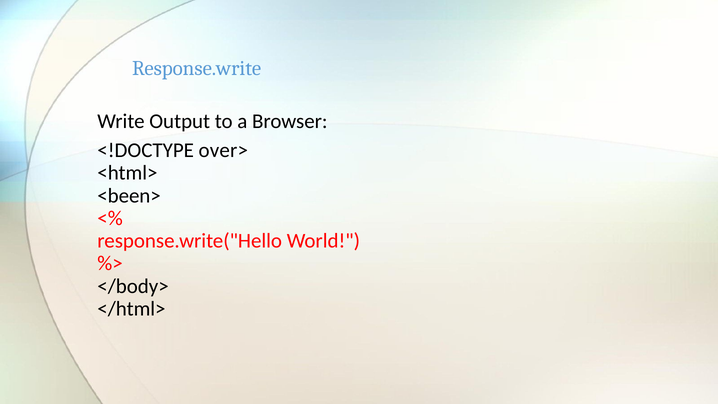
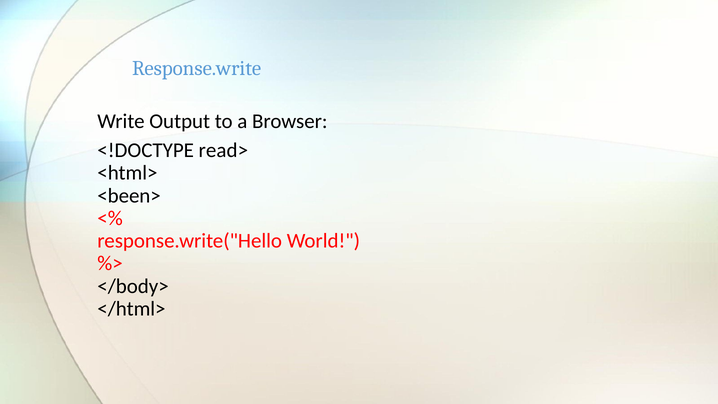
over>: over> -> read> (223, 150)
